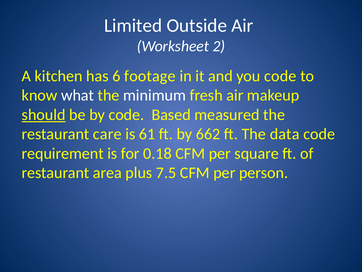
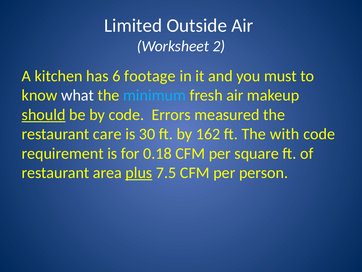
you code: code -> must (280, 76)
minimum colour: white -> light blue (155, 95)
Based: Based -> Errors (171, 115)
61: 61 -> 30 (147, 134)
662: 662 -> 162 (208, 134)
data: data -> with (285, 134)
plus underline: none -> present (139, 172)
